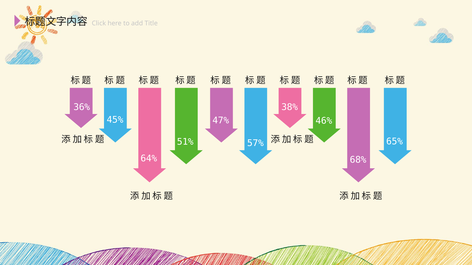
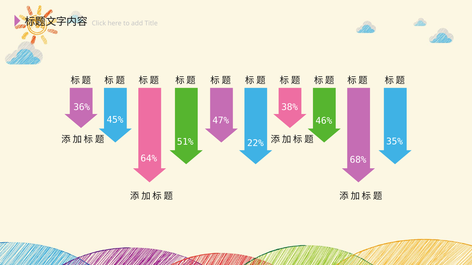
65%: 65% -> 35% (394, 142)
57%: 57% -> 22% (255, 144)
